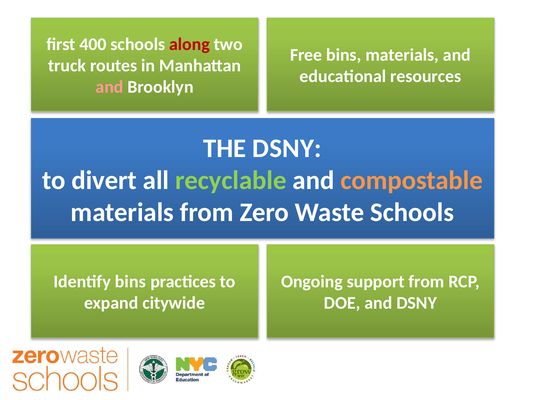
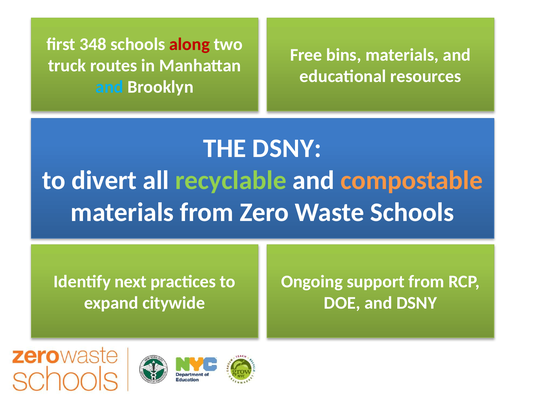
400: 400 -> 348 (93, 44)
and colour: pink -> light blue (110, 87)
Identify bins: bins -> next (131, 282)
